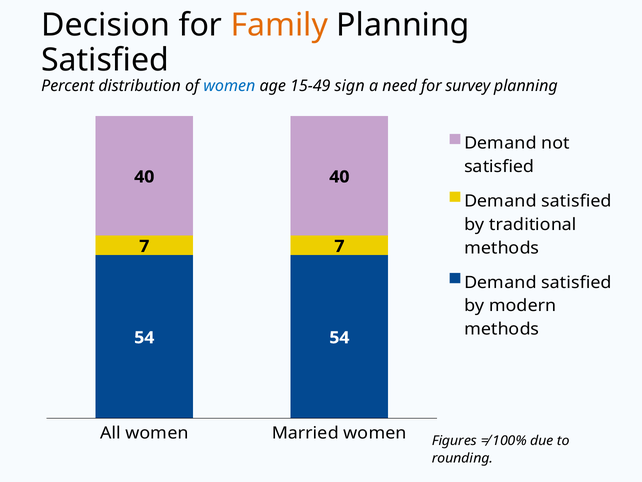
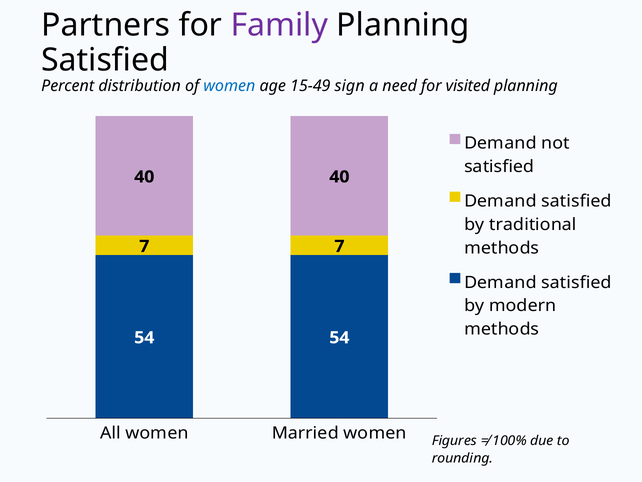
Decision: Decision -> Partners (106, 25)
Family colour: orange -> purple (279, 25)
survey: survey -> visited (468, 86)
